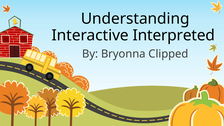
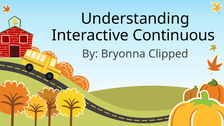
Interpreted: Interpreted -> Continuous (174, 35)
